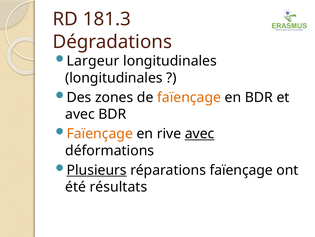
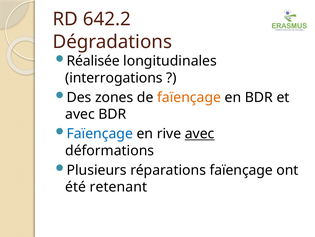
181.3: 181.3 -> 642.2 (107, 19)
Largeur: Largeur -> Réalisée (93, 61)
longitudinales: longitudinales -> interrogations (114, 78)
Faïençage colour: orange -> blue (100, 133)
Plusieurs underline: present -> none (97, 170)
résultats: résultats -> retenant (118, 186)
